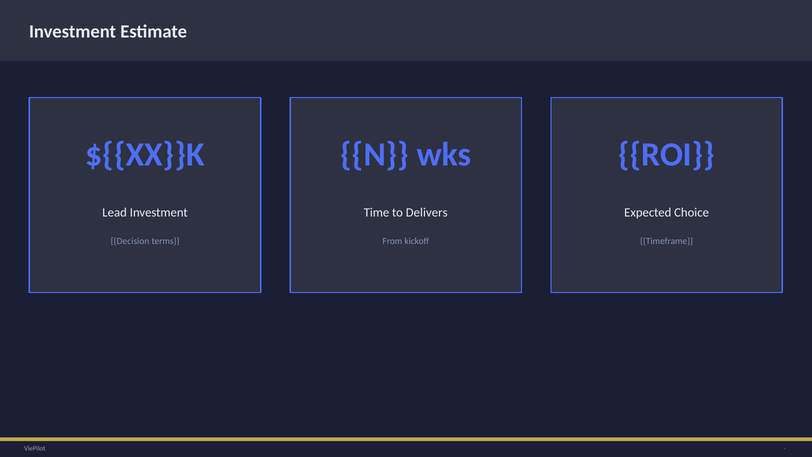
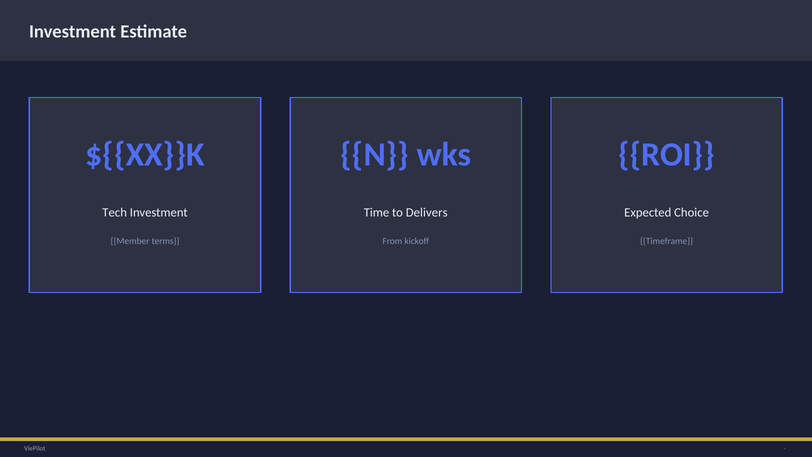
Lead: Lead -> Tech (115, 213)
Decision: Decision -> Member (130, 241)
